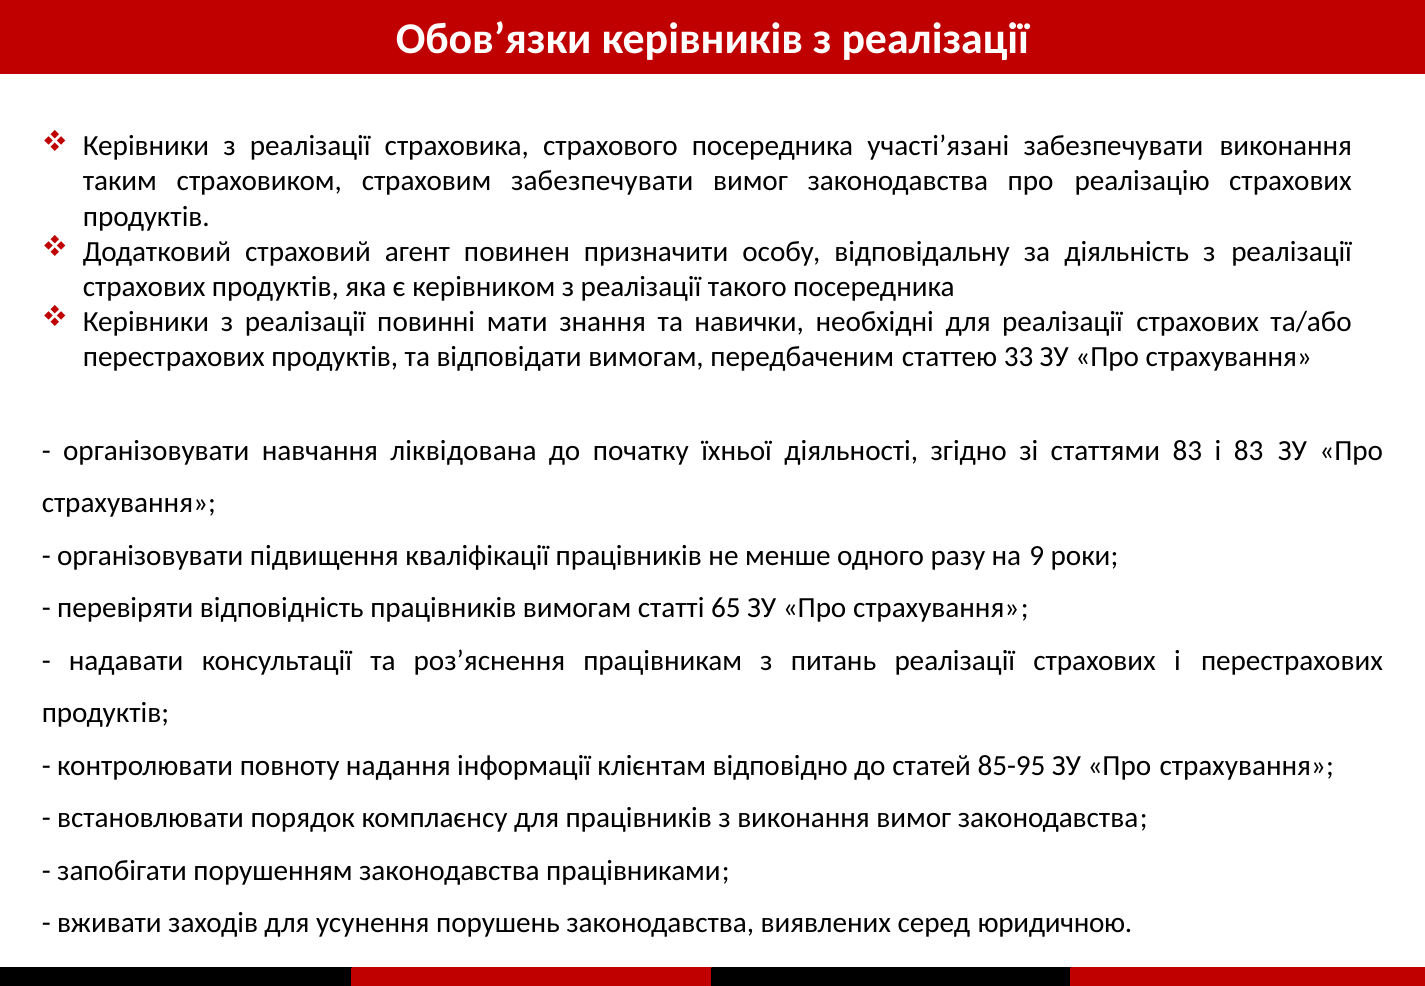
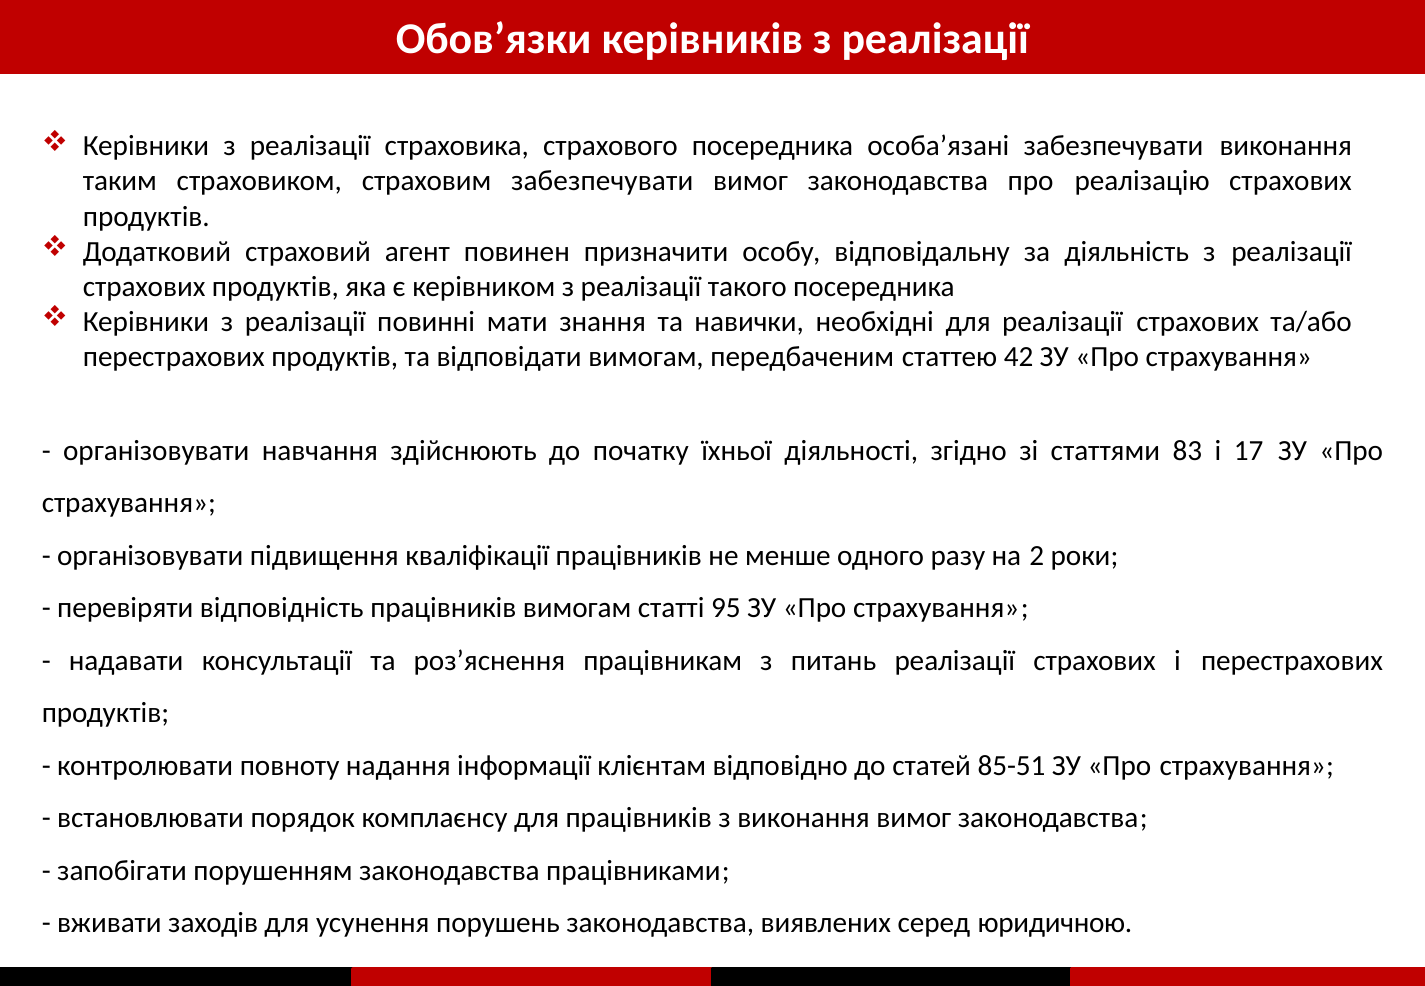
участі’язані: участі’язані -> особа’язані (938, 146)
33: 33 -> 42 (1019, 357)
ліквідована: ліквідована -> здійснюють (464, 451)
і 83: 83 -> 17 (1249, 451)
9: 9 -> 2 (1037, 556)
65: 65 -> 95 (726, 608)
85-95: 85-95 -> 85-51 (1011, 766)
